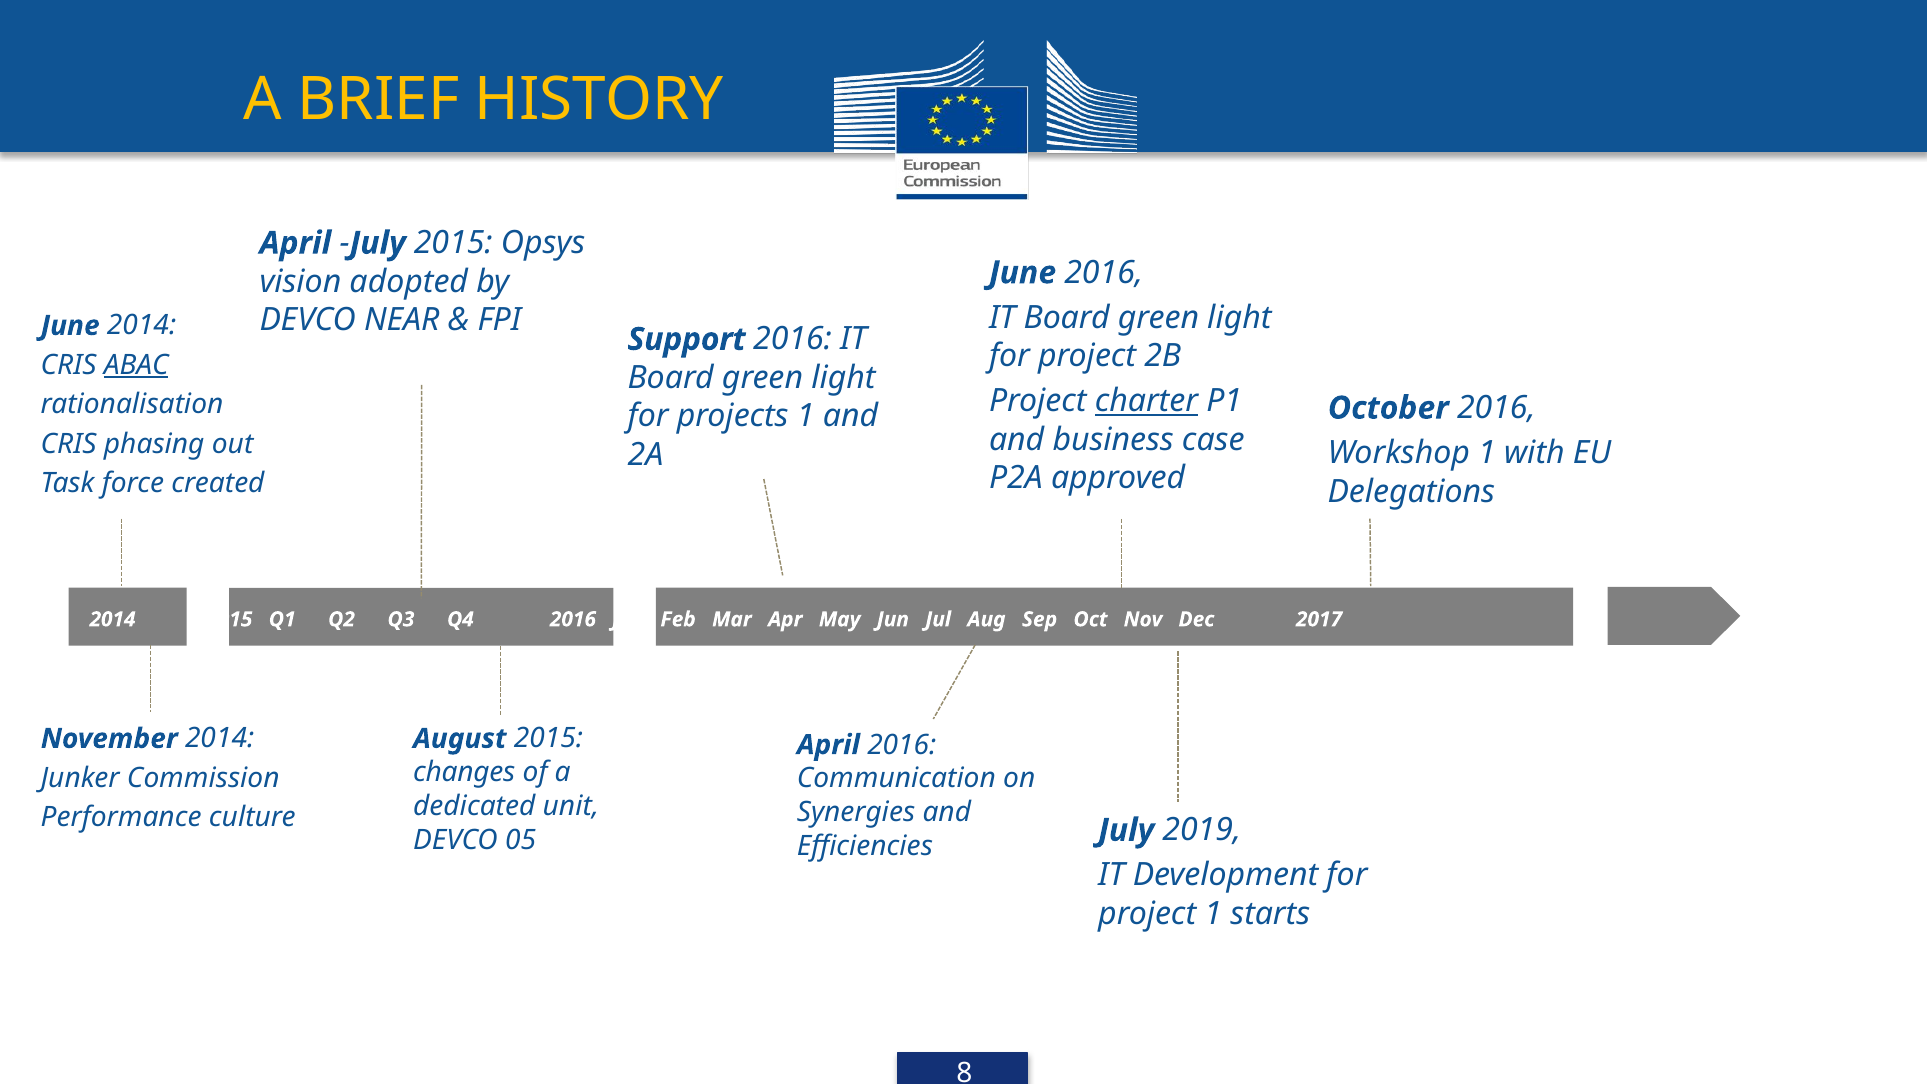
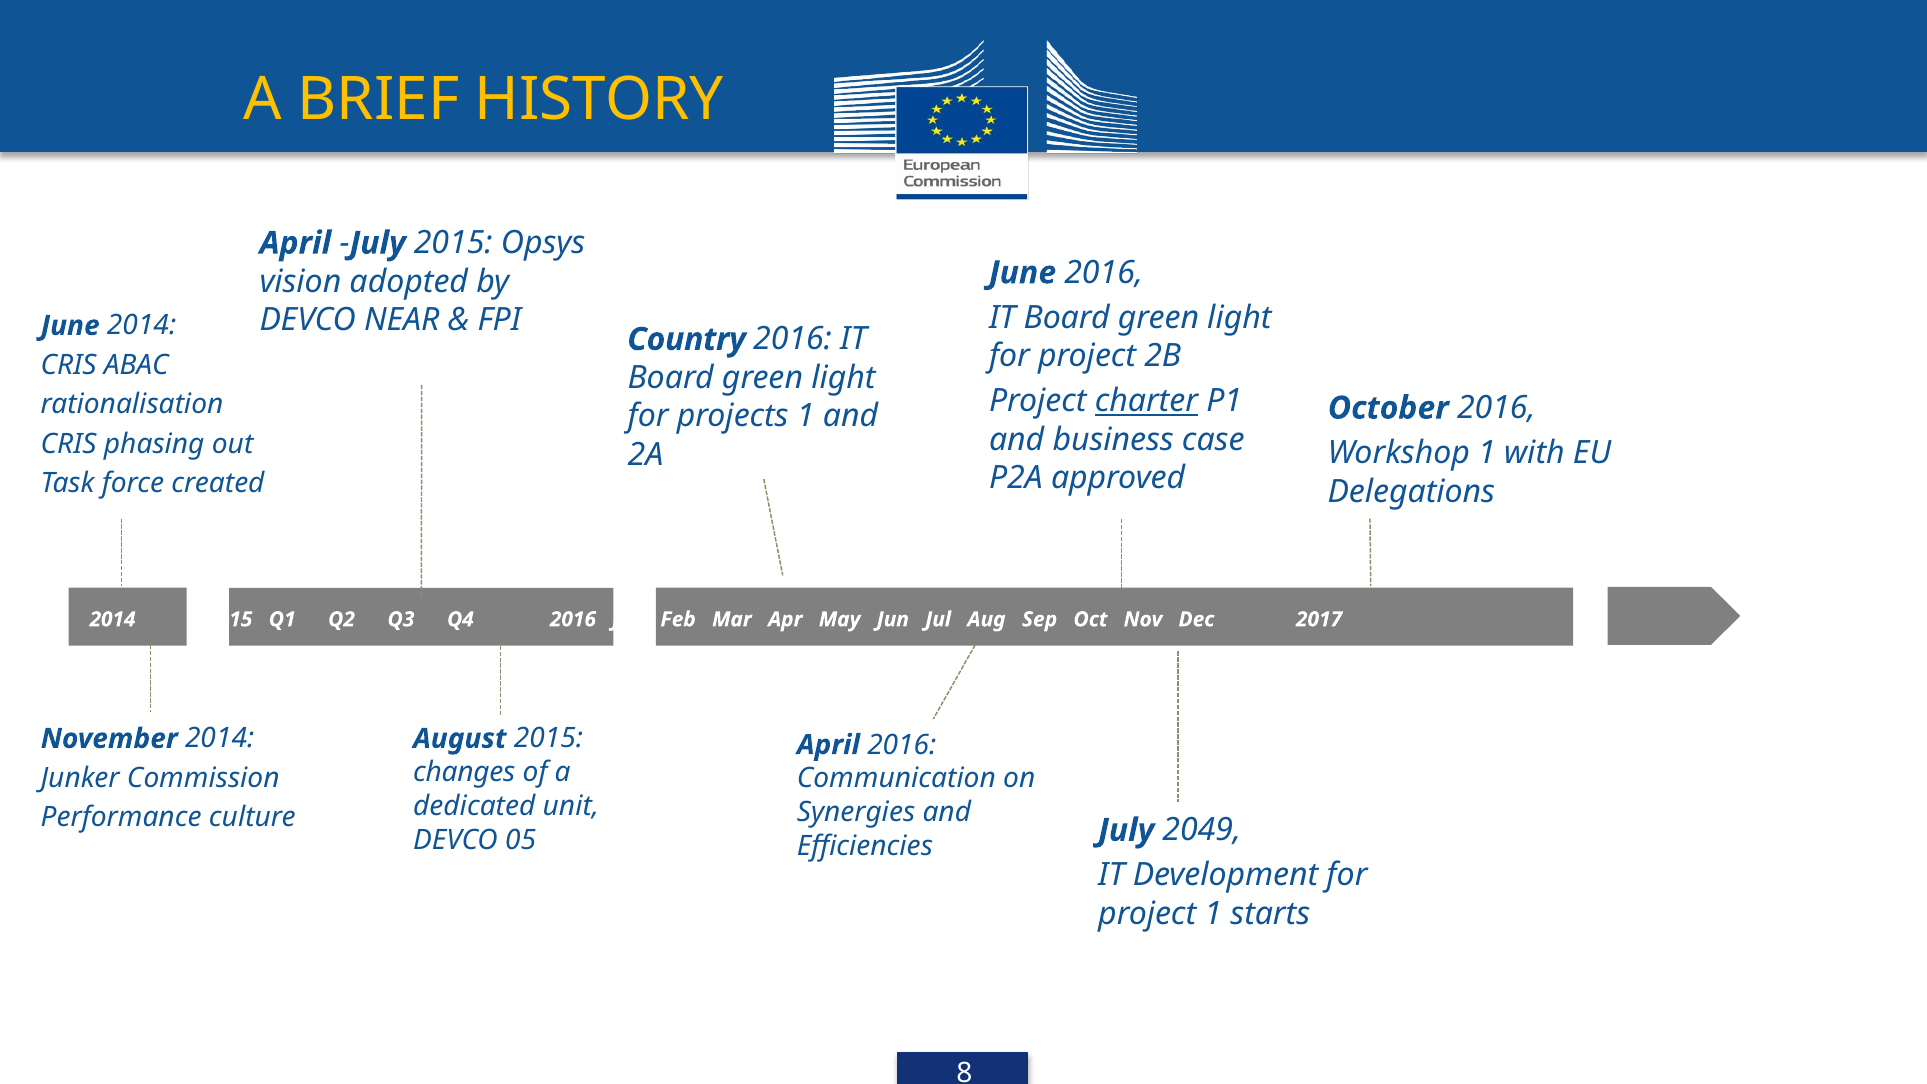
Support: Support -> Country (687, 339)
ABAC underline: present -> none (136, 365)
2019: 2019 -> 2049 (1202, 830)
